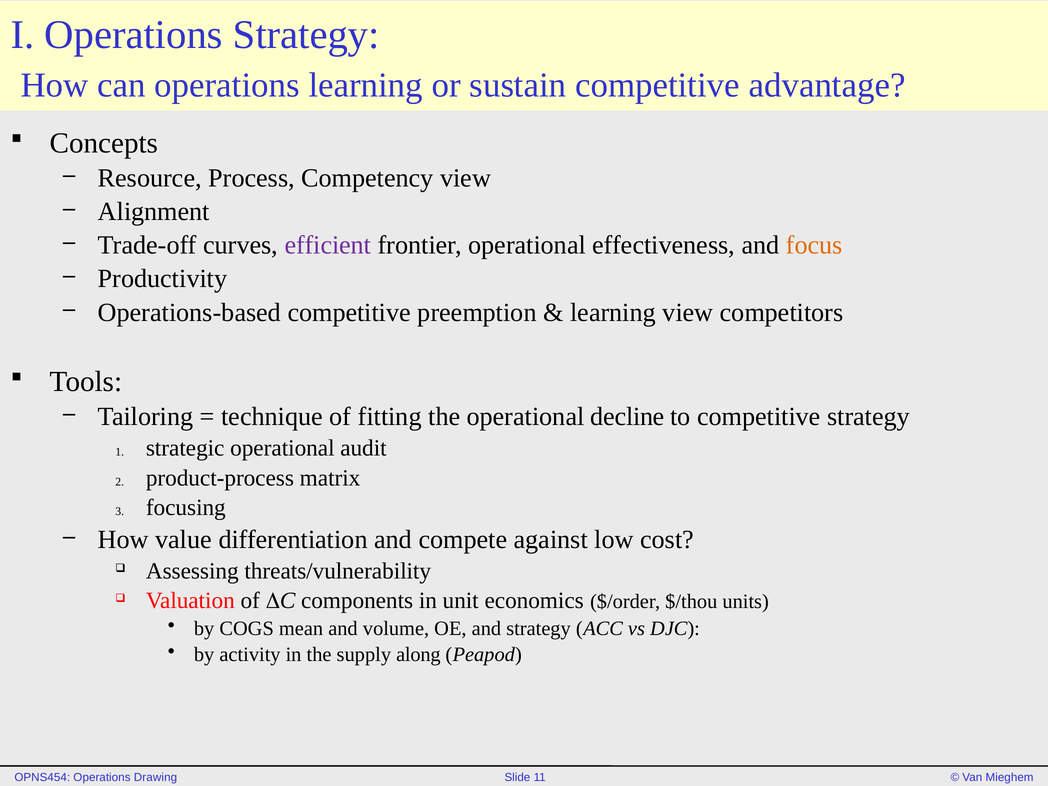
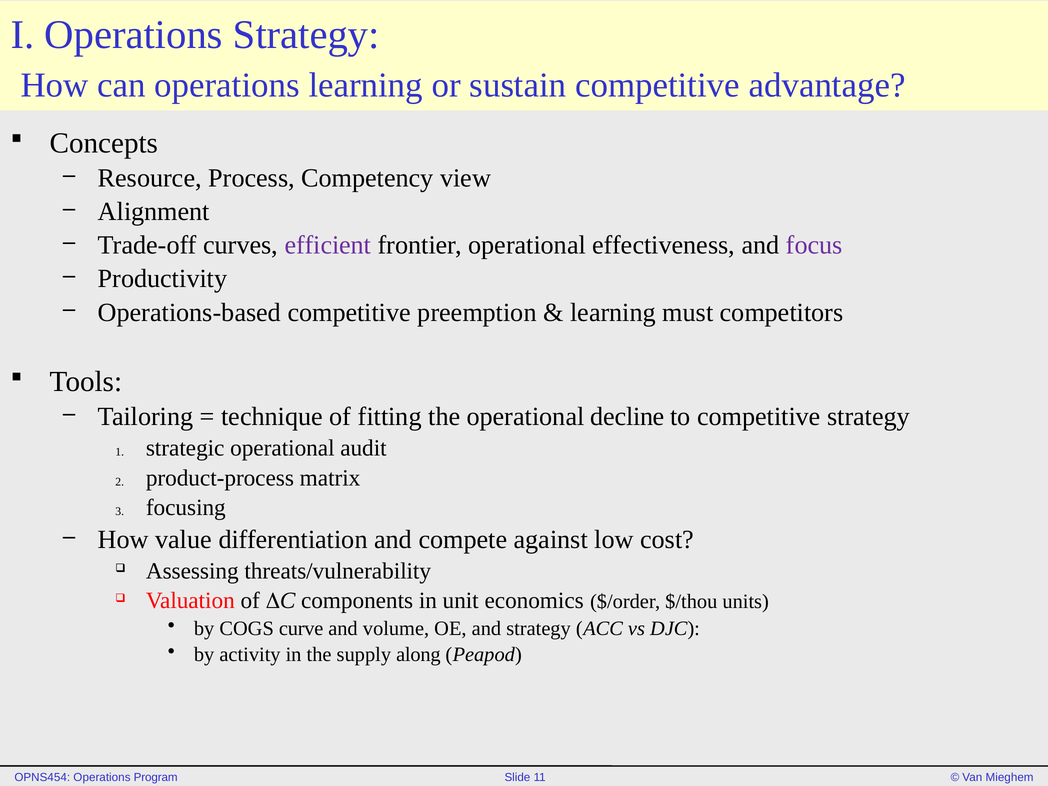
focus colour: orange -> purple (814, 245)
learning view: view -> must (688, 312)
mean: mean -> curve (301, 628)
Drawing: Drawing -> Program (156, 777)
